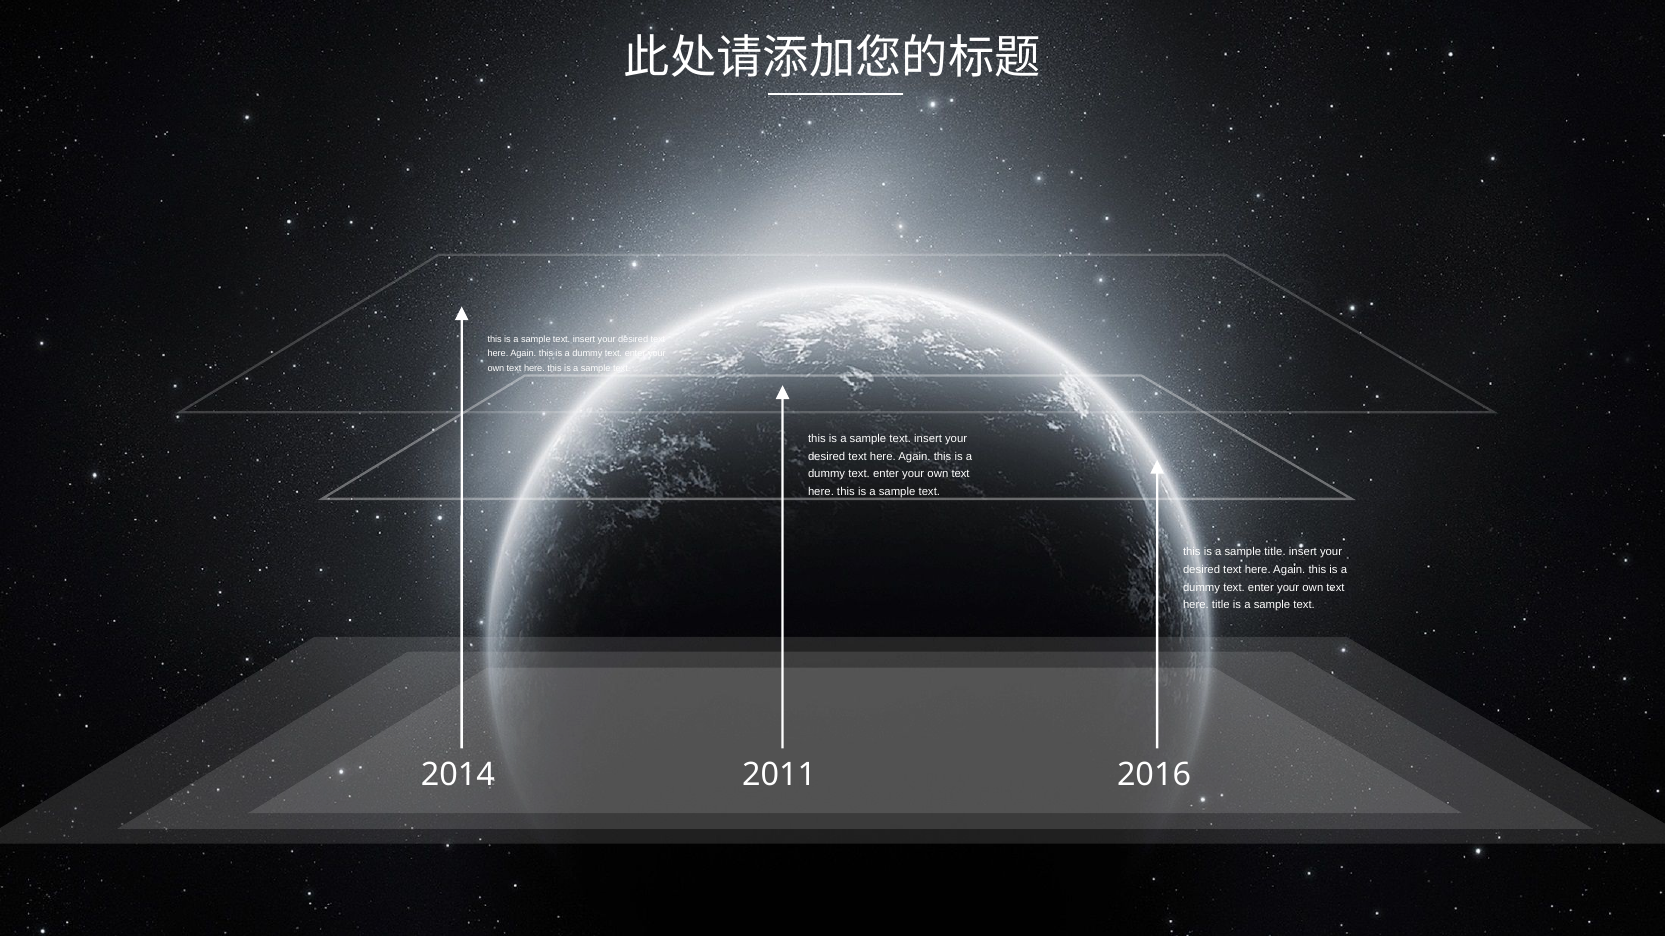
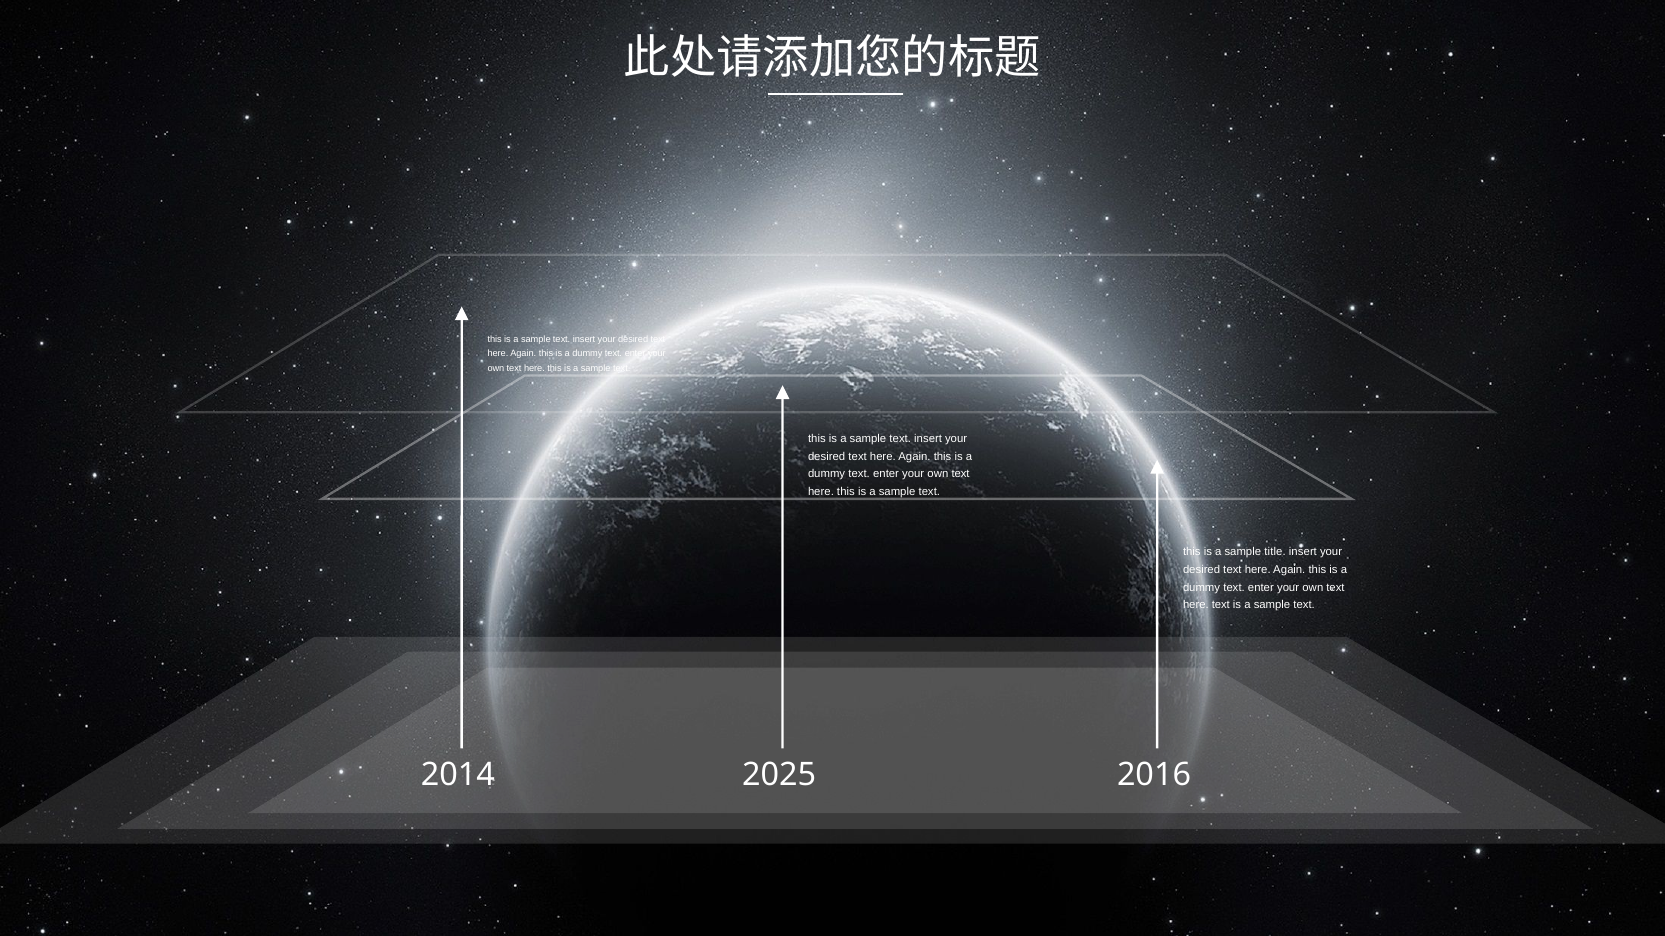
here title: title -> text (1221, 606)
2011: 2011 -> 2025 (779, 775)
